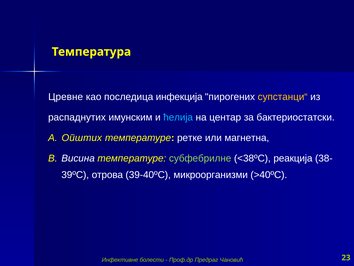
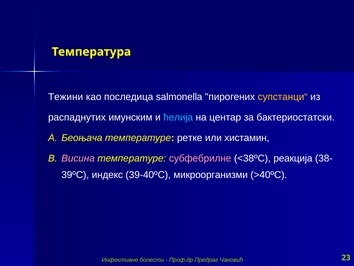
Цревне: Цревне -> Тежини (66, 97)
инфекција: инфекција -> salmonella (179, 97)
Општих: Општих -> Беоњача (82, 138)
магнетна: магнетна -> хистамин (247, 138)
Висина colour: white -> pink (78, 158)
субфебрилне colour: light green -> pink (200, 158)
отрова: отрова -> индекс (107, 175)
